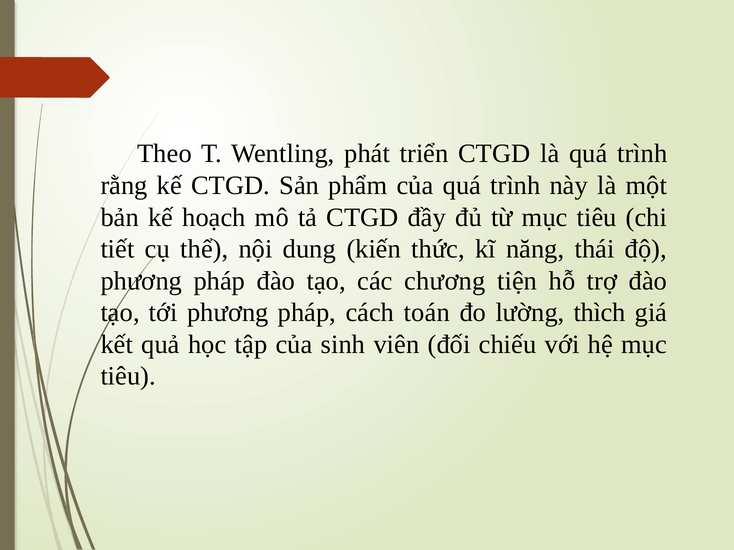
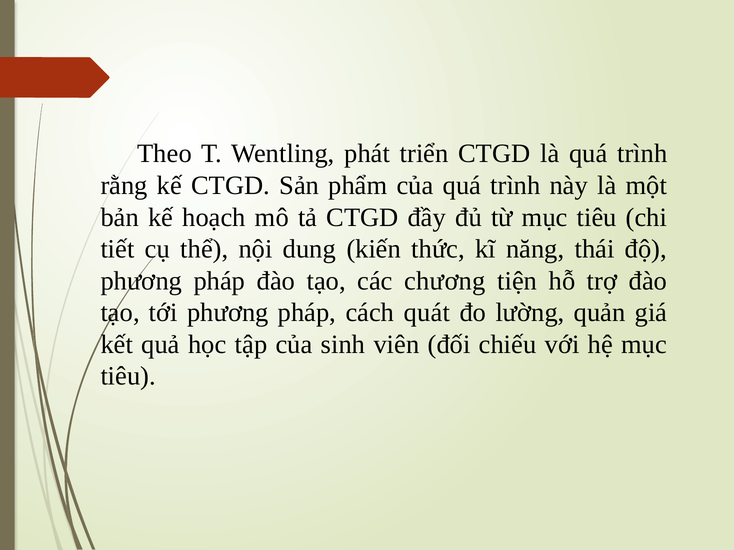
toán: toán -> quát (427, 313)
thìch: thìch -> quản (600, 313)
